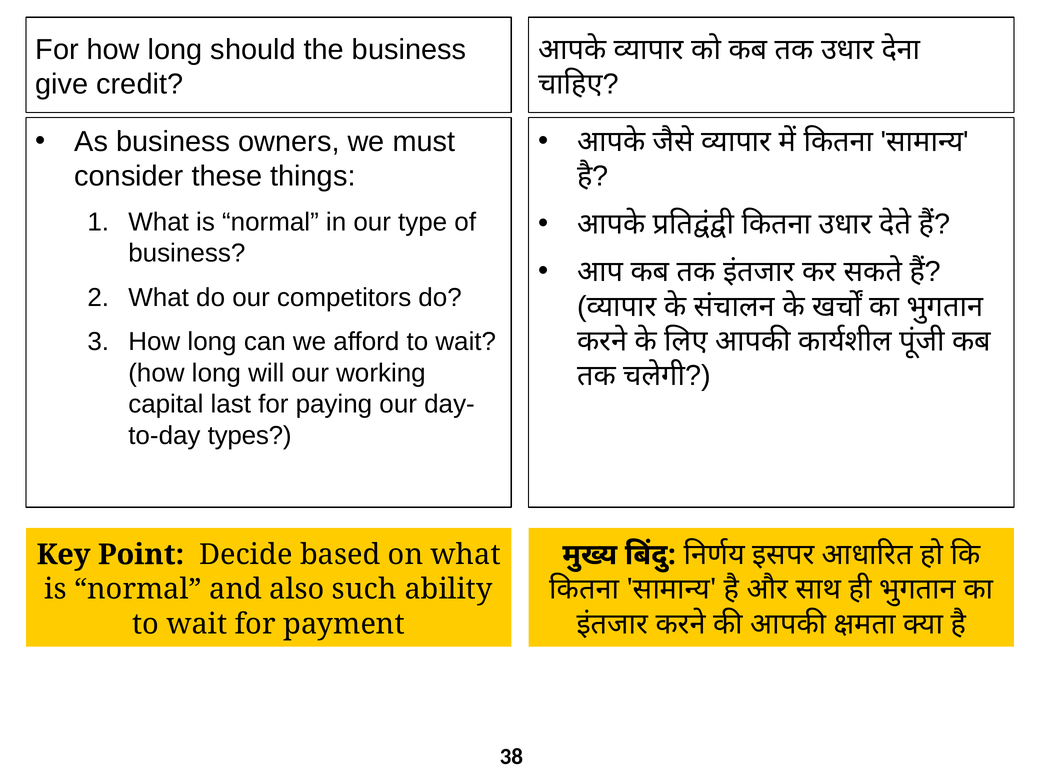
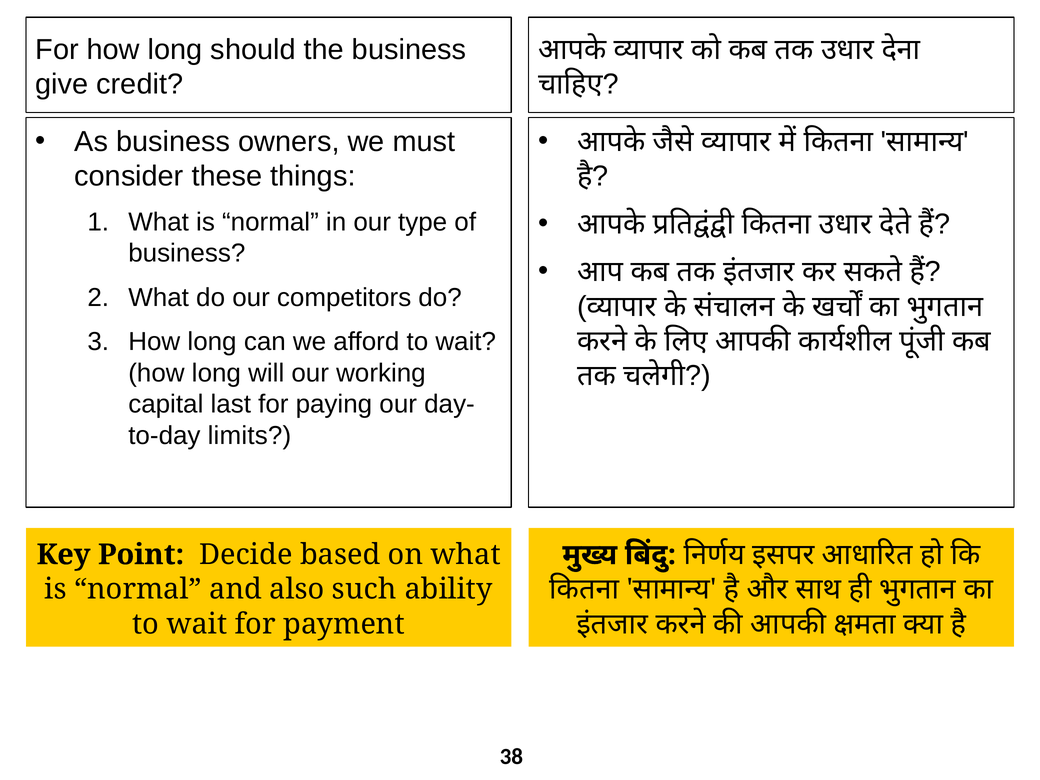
types: types -> limits (249, 435)
